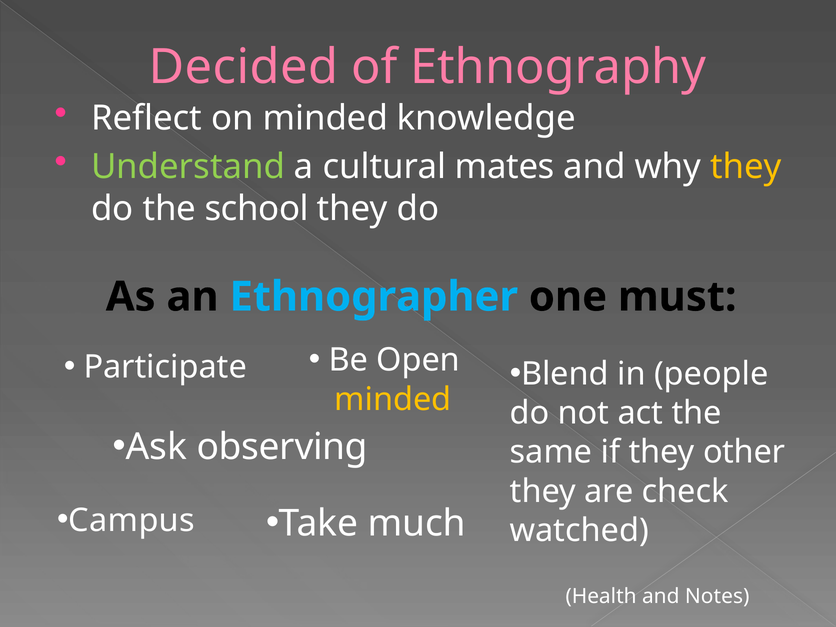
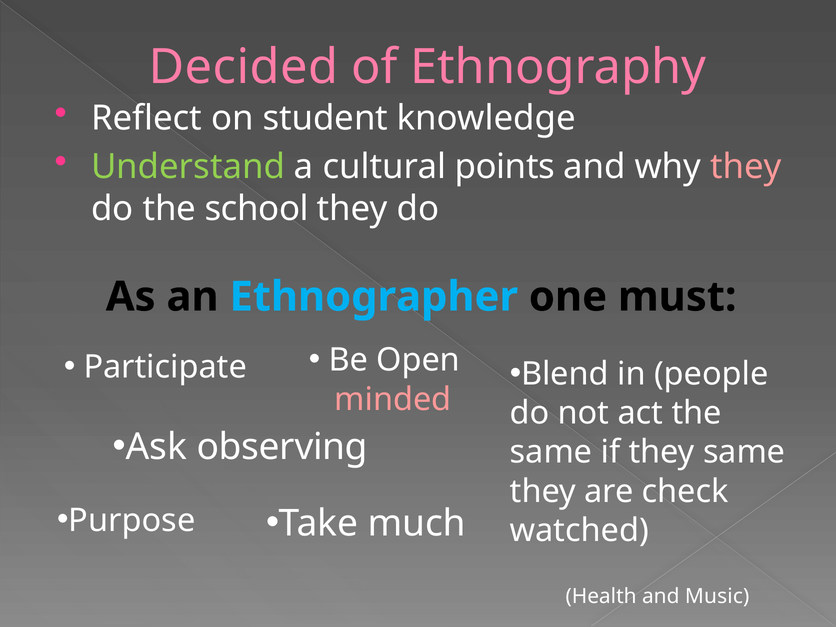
on minded: minded -> student (325, 118)
mates: mates -> points (505, 167)
they colour: yellow -> pink (746, 167)
minded colour: yellow -> pink (393, 399)
they other: other -> same (744, 452)
Campus: Campus -> Purpose (132, 520)
Notes: Notes -> Music (717, 596)
